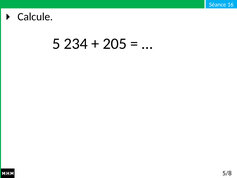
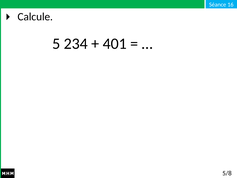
205: 205 -> 401 (115, 44)
